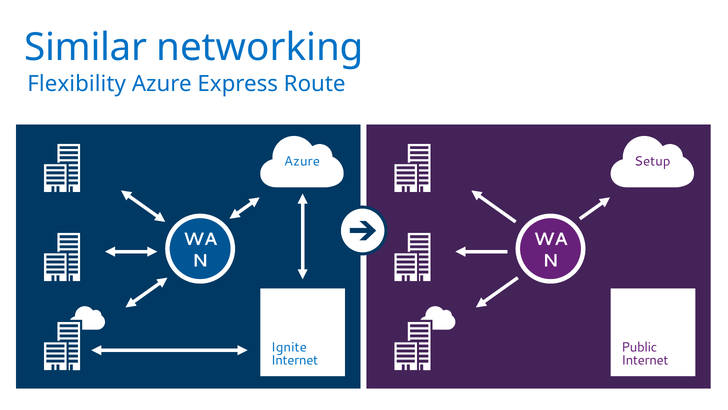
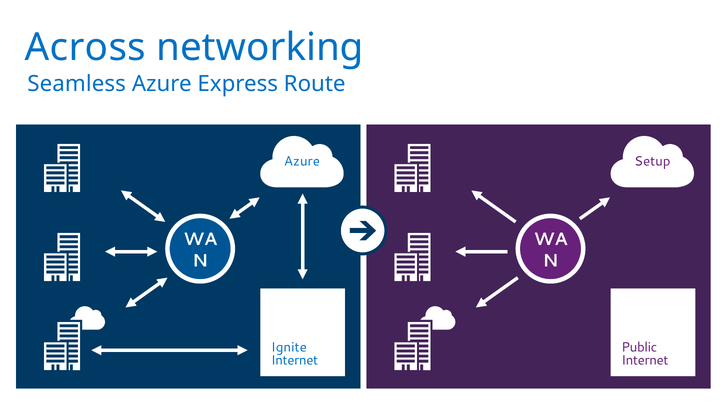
Similar: Similar -> Across (85, 48)
Flexibility: Flexibility -> Seamless (77, 84)
